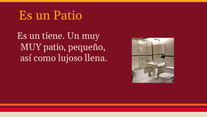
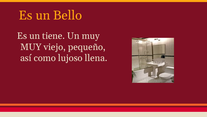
un Patio: Patio -> Bello (68, 15)
MUY patio: patio -> viejo (55, 47)
